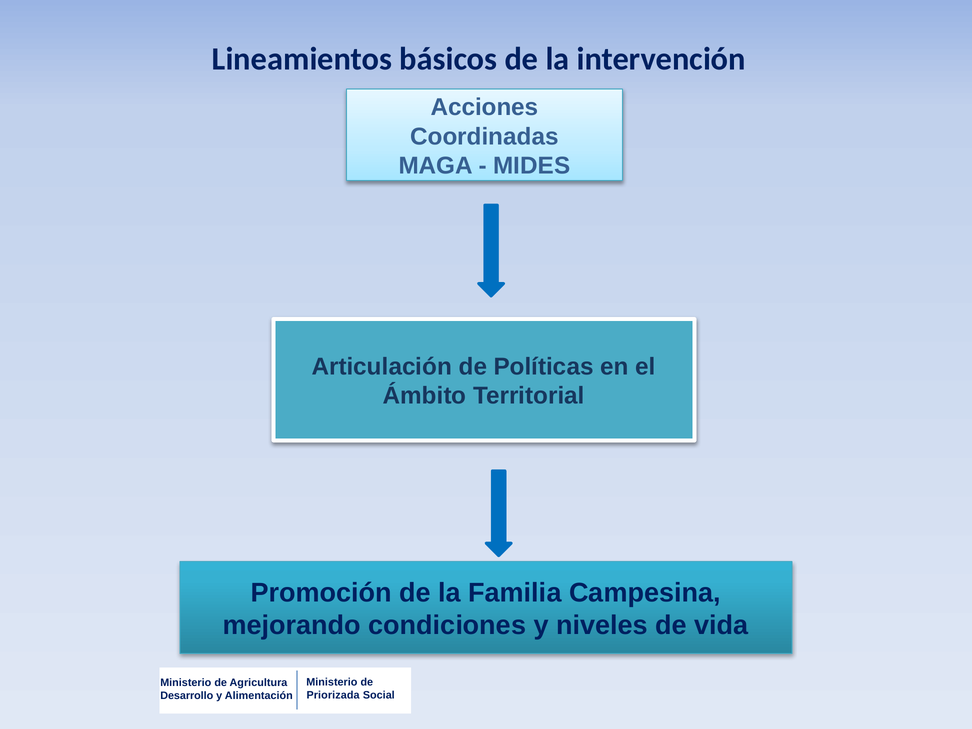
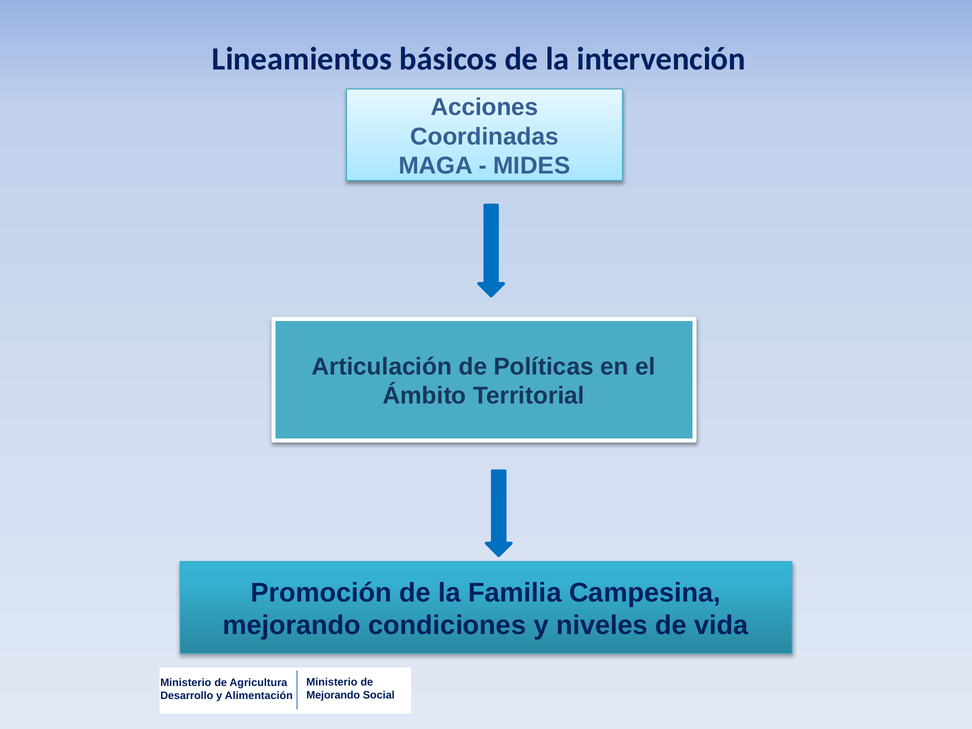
Priorizada: Priorizada -> Mejorando (333, 695)
